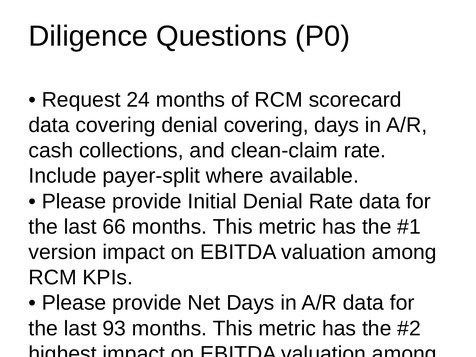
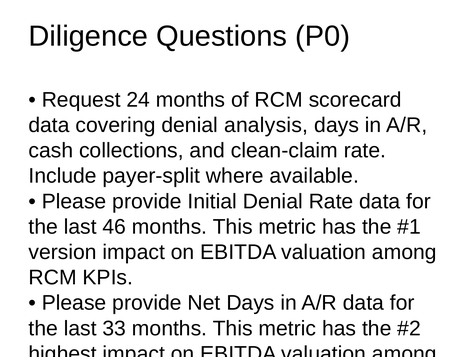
denial covering: covering -> analysis (266, 125)
66: 66 -> 46 (114, 227)
93: 93 -> 33 (114, 328)
